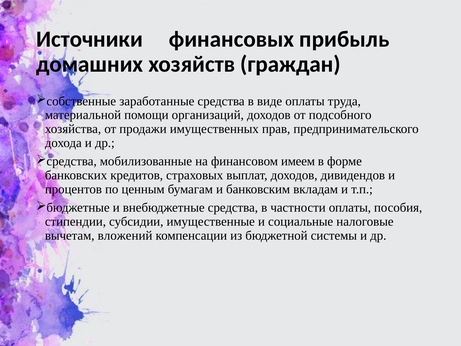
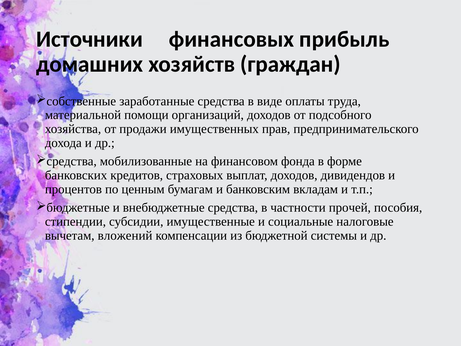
имеем: имеем -> фонда (298, 161)
частности оплаты: оплаты -> прочей (350, 208)
